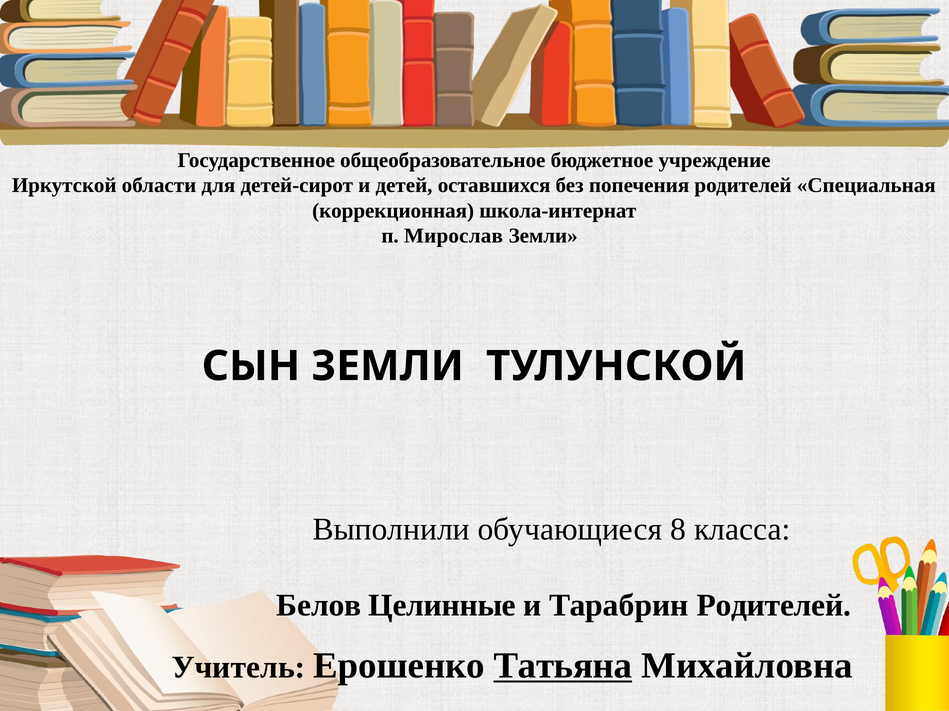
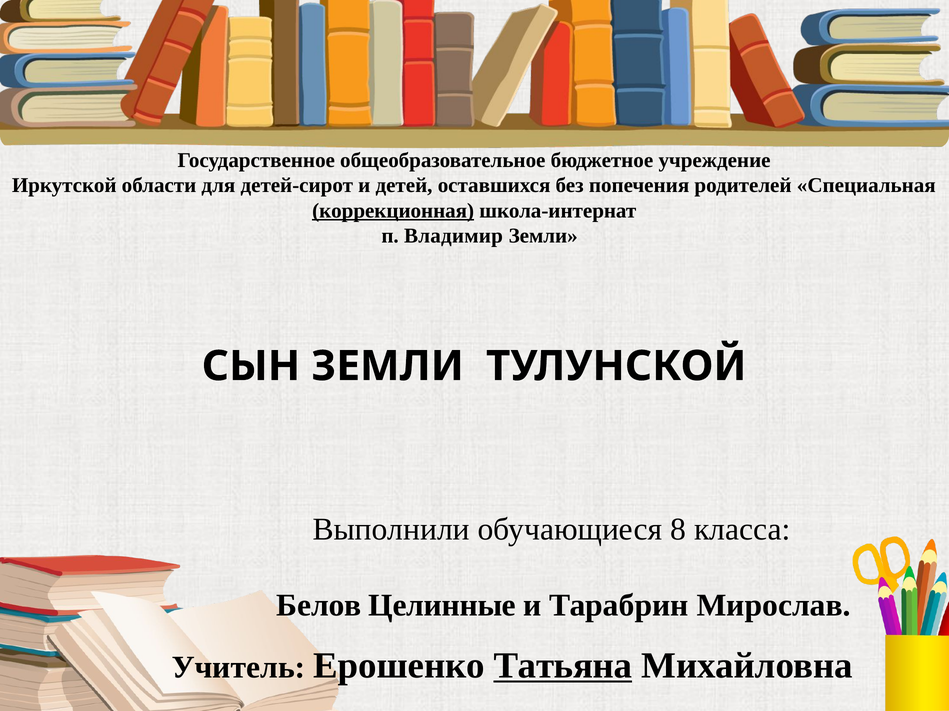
коррекционная underline: none -> present (393, 211)
Мирослав: Мирослав -> Владимир (454, 236)
Тарабрин Родителей: Родителей -> Мирослав (774, 606)
